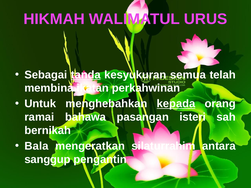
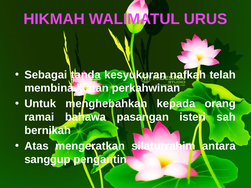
semua: semua -> nafkah (188, 75)
kepada underline: present -> none (176, 104)
Bala: Bala -> Atas (37, 146)
